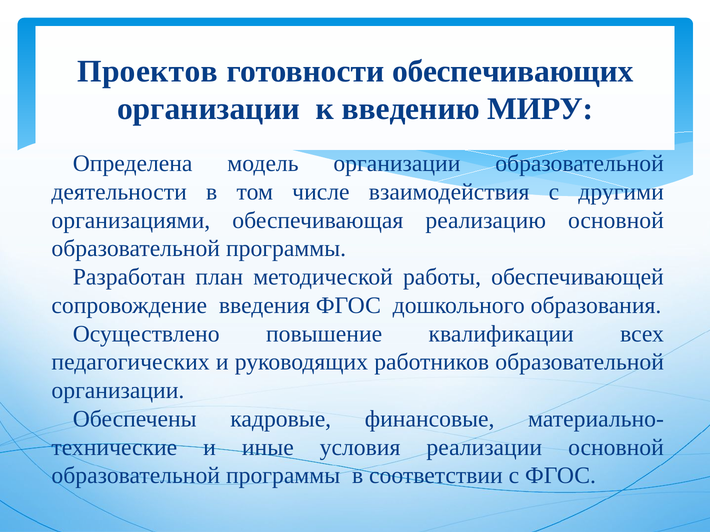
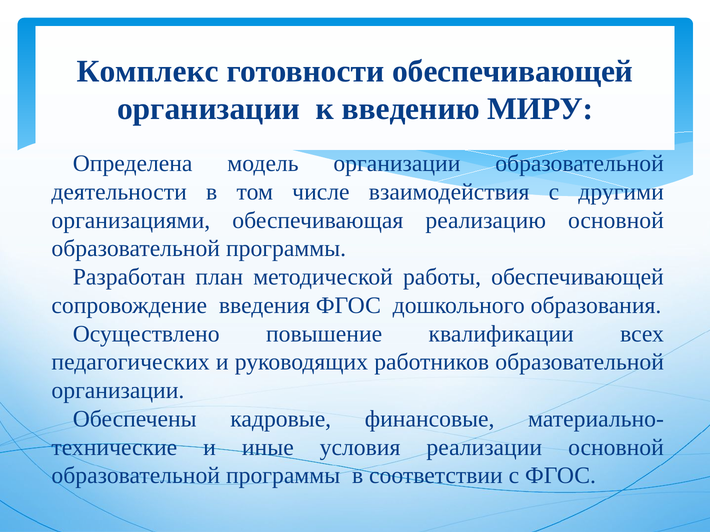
Проектов: Проектов -> Комплекс (148, 71)
готовности обеспечивающих: обеспечивающих -> обеспечивающей (513, 71)
